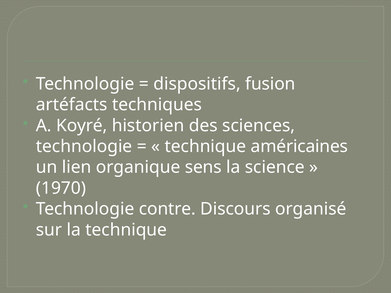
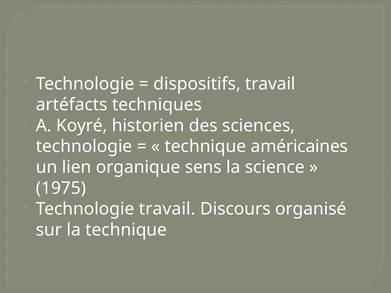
dispositifs fusion: fusion -> travail (270, 84)
1970: 1970 -> 1975 (61, 188)
Technologie contre: contre -> travail (167, 209)
